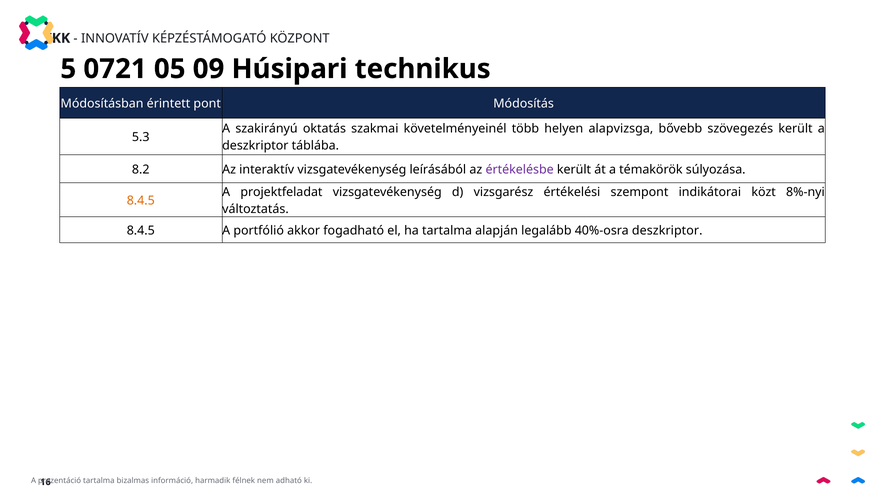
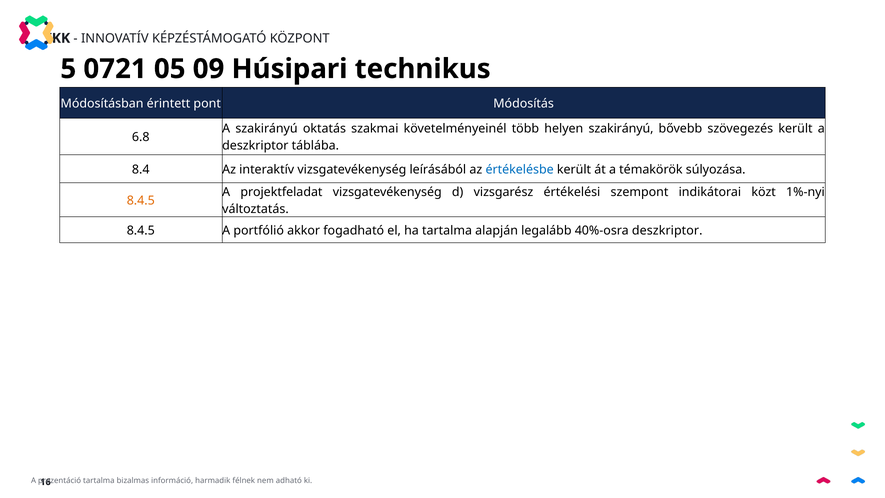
helyen alapvizsga: alapvizsga -> szakirányú (621, 129)
5.3: 5.3 -> 6.8 (141, 137)
8.2: 8.2 -> 8.4 (141, 169)
értékelésbe colour: purple -> blue (520, 169)
8%-nyi: 8%-nyi -> 1%-nyi (805, 192)
